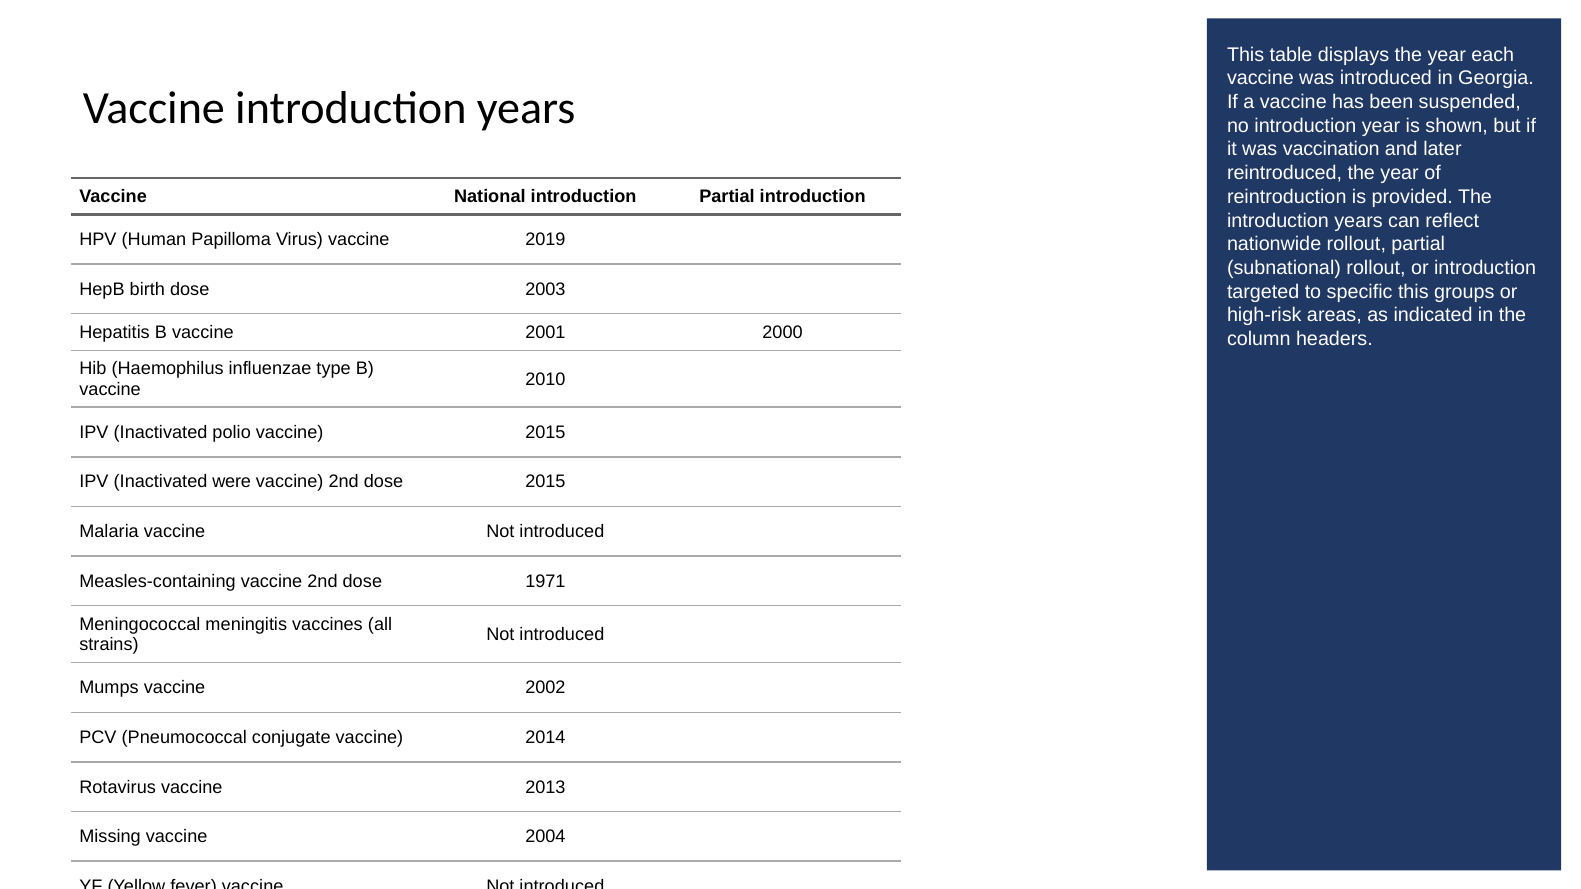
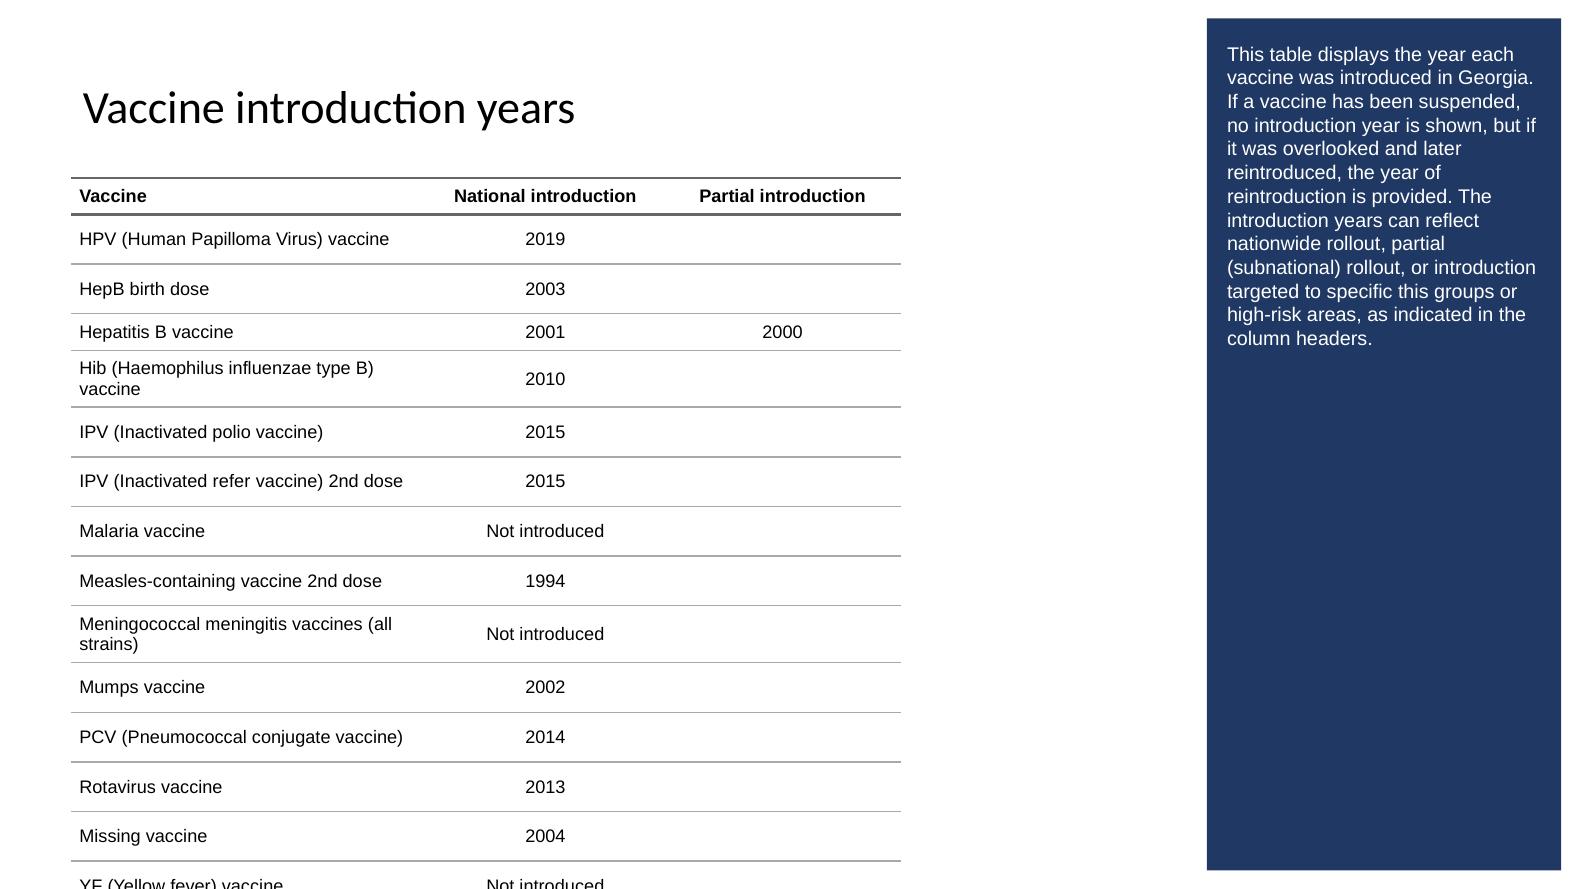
vaccination: vaccination -> overlooked (1331, 149)
were: were -> refer (232, 482)
1971: 1971 -> 1994 (545, 581)
